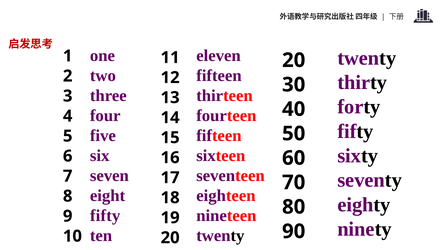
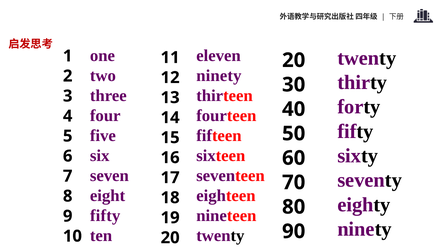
fifteen: fifteen -> ninety (219, 76)
